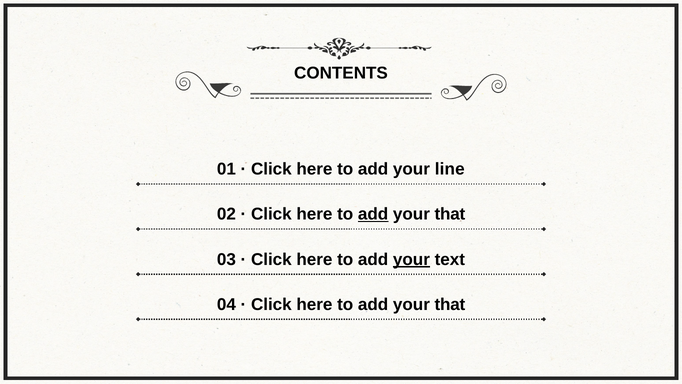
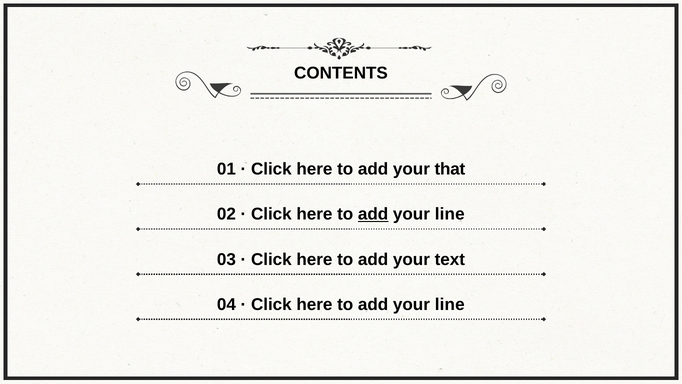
line: line -> that (450, 169)
that: that -> line (450, 214)
your underline: present -> none (411, 259)
that: that -> line (450, 304)
